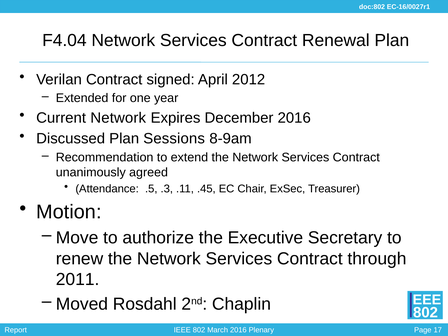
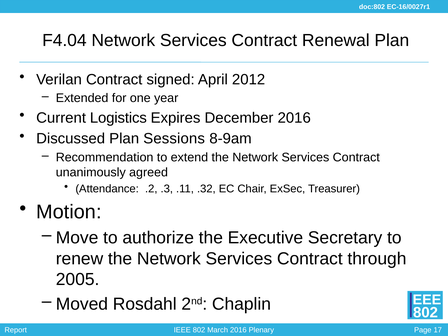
Current Network: Network -> Logistics (118, 118)
.5: .5 -> .2 (151, 189)
.45: .45 -> .32 (206, 189)
2011: 2011 -> 2005 (78, 280)
